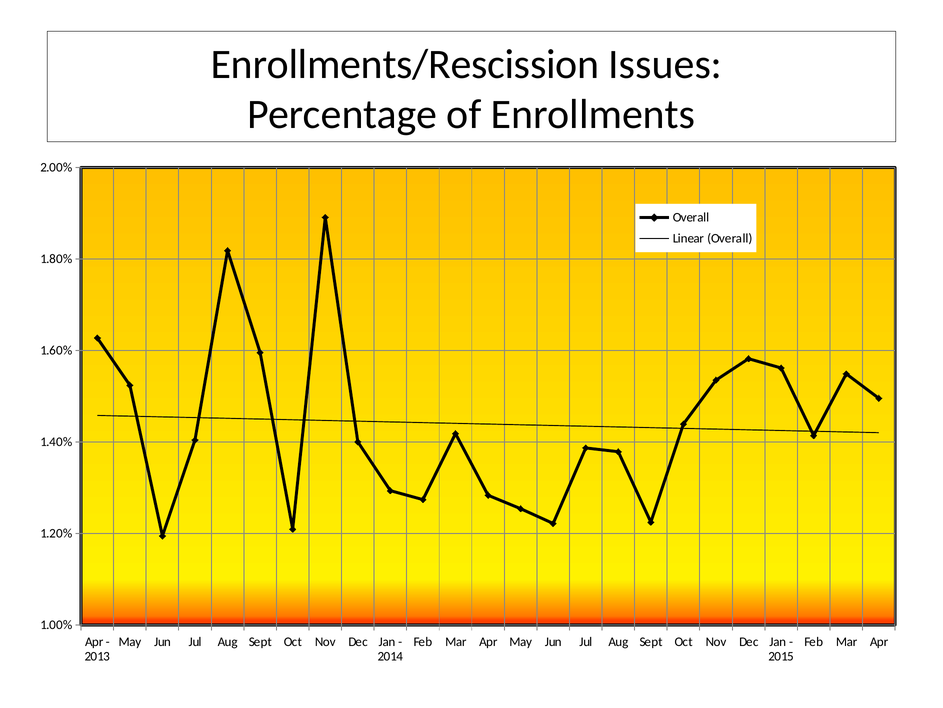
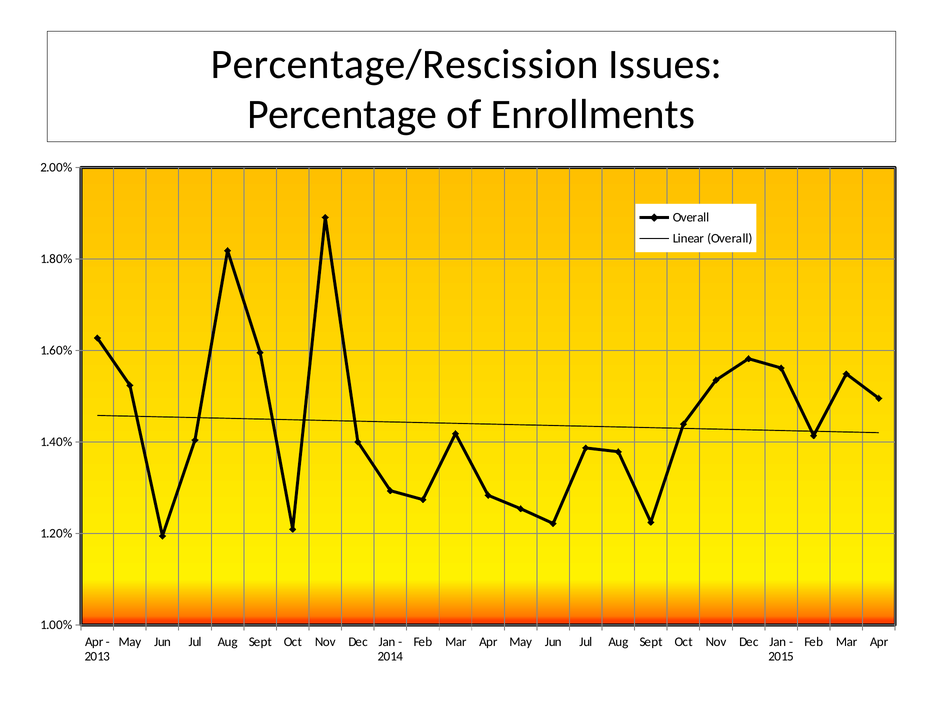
Enrollments/Rescission: Enrollments/Rescission -> Percentage/Rescission (405, 64)
